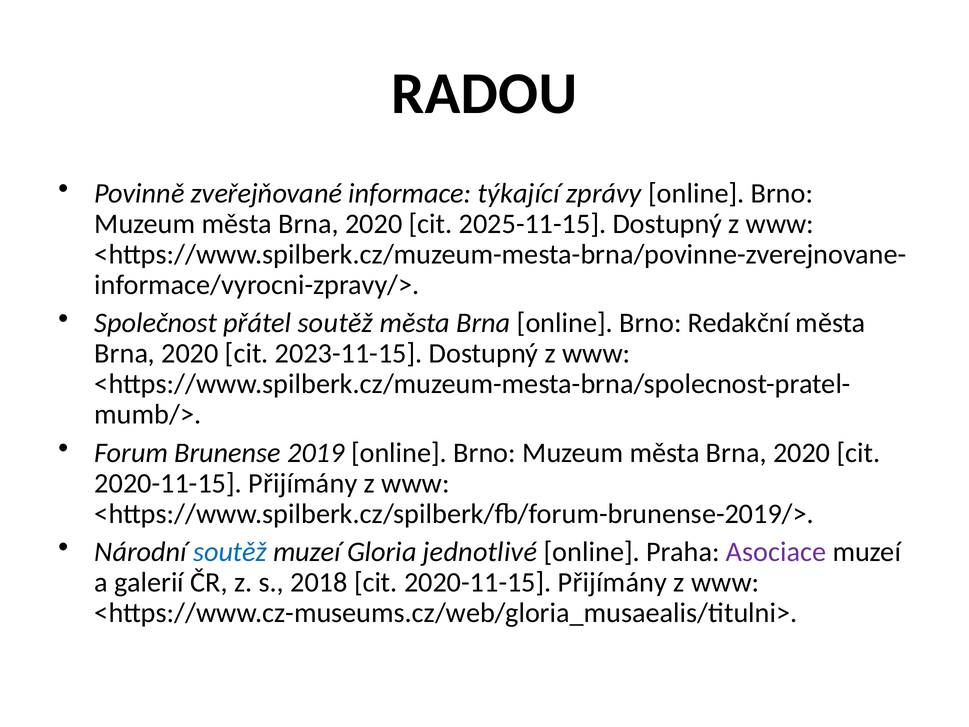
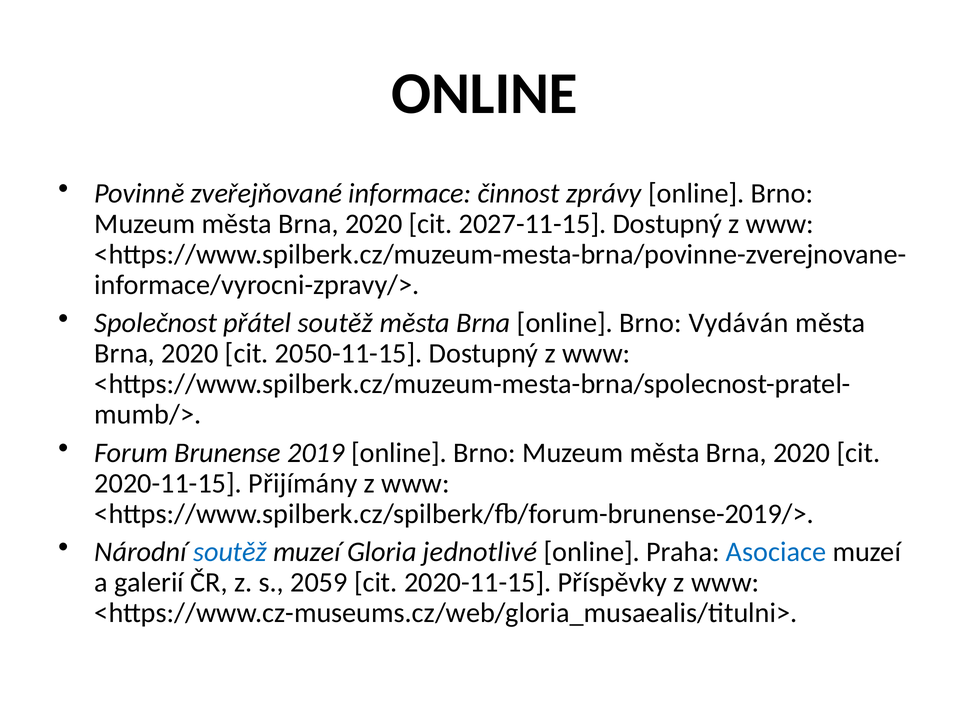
RADOU: RADOU -> ONLINE (485, 94)
týkající: týkající -> činnost (519, 193)
2025-11-15: 2025-11-15 -> 2027-11-15 (533, 224)
Redakční: Redakční -> Vydáván (739, 323)
2023-11-15: 2023-11-15 -> 2050-11-15 (349, 353)
Asociace colour: purple -> blue (776, 552)
2018: 2018 -> 2059 (319, 582)
Přijímány: Přijímány -> Příspěvky (612, 582)
